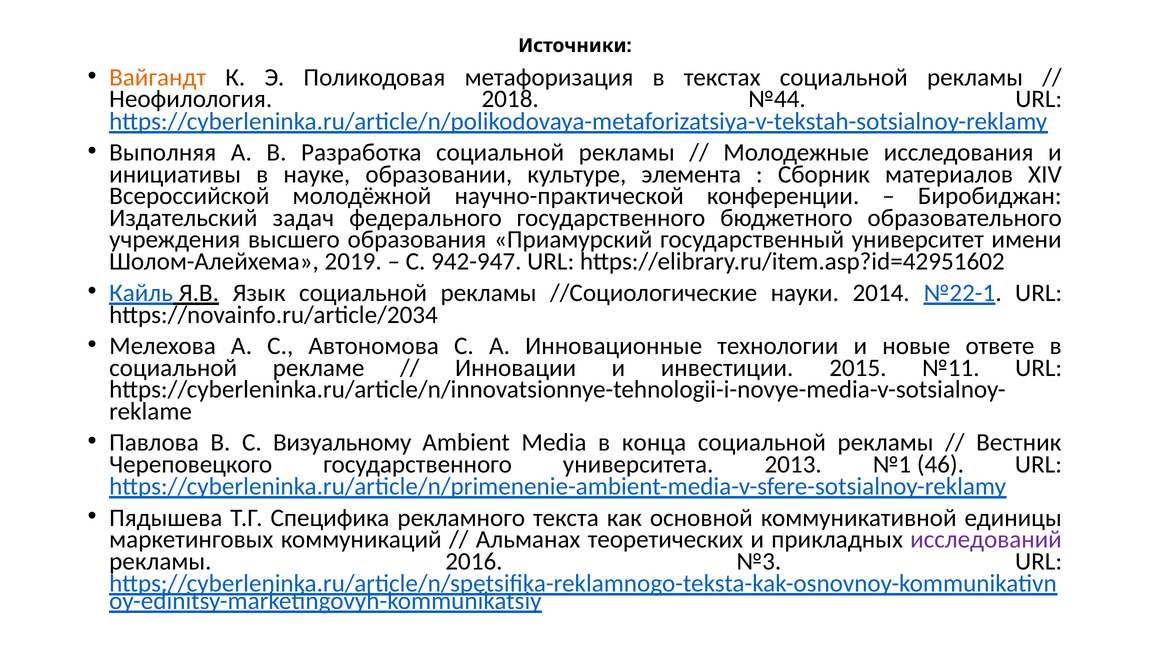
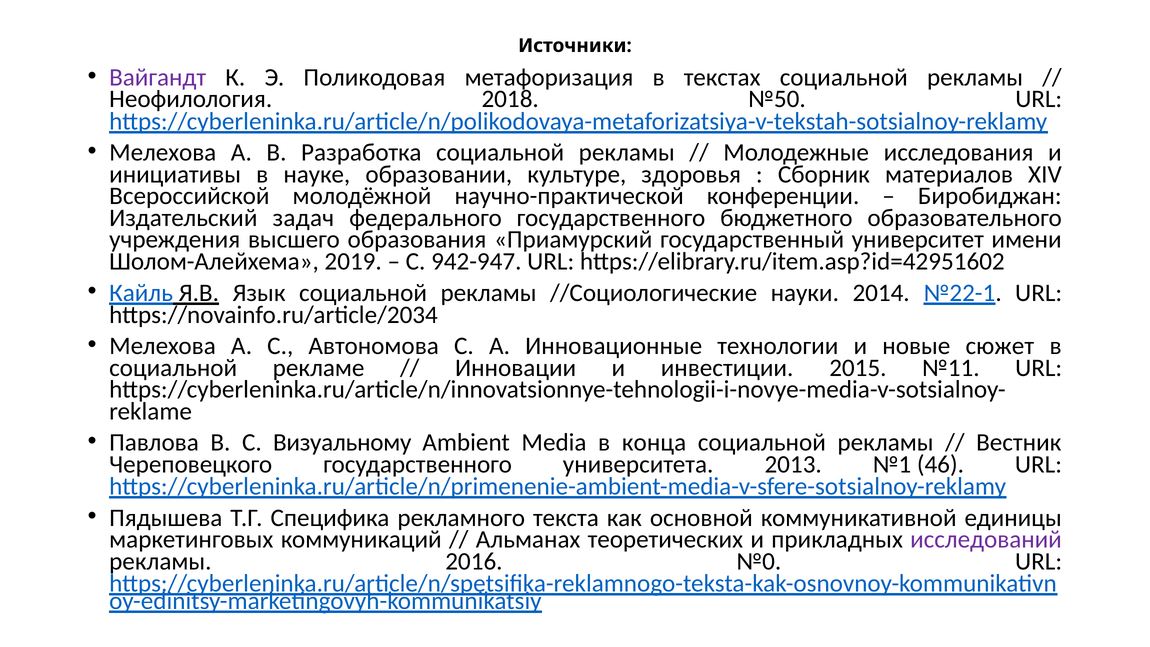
Вайгандт colour: orange -> purple (158, 77)
№44: №44 -> №50 (777, 99)
Выполняя: Выполняя -> Мелехова (163, 153)
элемента: элемента -> здоровья (691, 174)
ответе: ответе -> сюжет (1000, 346)
№3: №3 -> №0 (759, 561)
